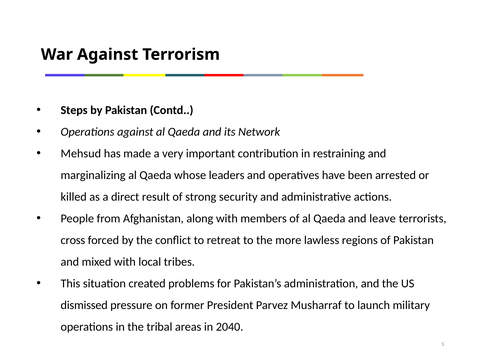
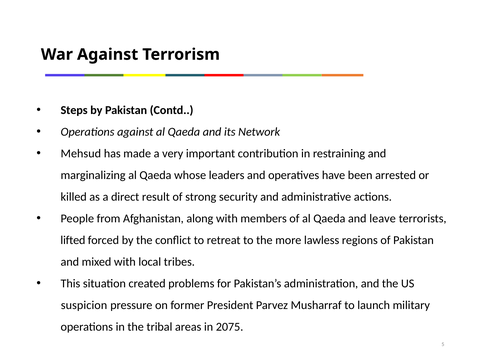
cross: cross -> lifted (73, 241)
dismissed: dismissed -> suspicion (84, 306)
2040: 2040 -> 2075 (230, 327)
